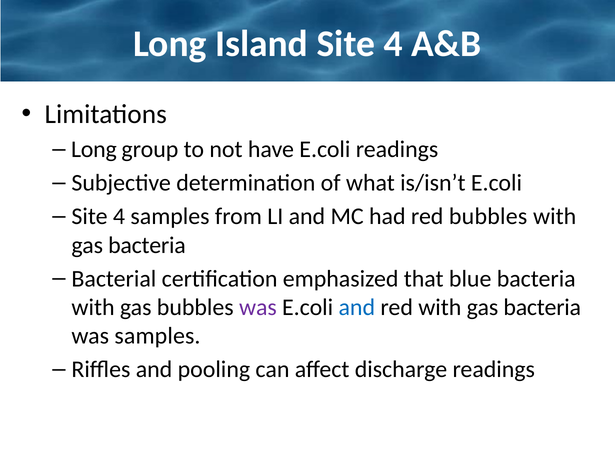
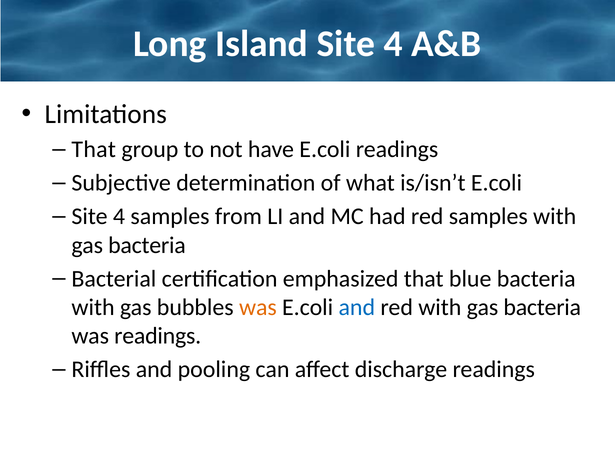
Long: Long -> That (94, 150)
red bubbles: bubbles -> samples (488, 217)
was colour: purple -> orange (258, 307)
was samples: samples -> readings (158, 336)
